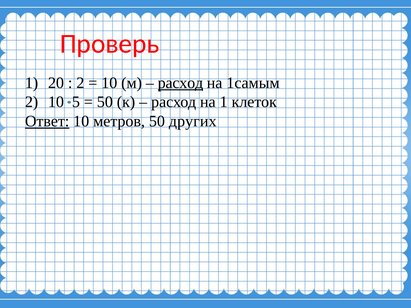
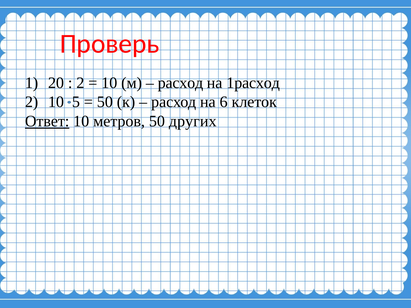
расход underline: present -> none (180, 83)
1самым: 1самым -> 1расход (253, 83)
на 1: 1 -> 6 (224, 102)
